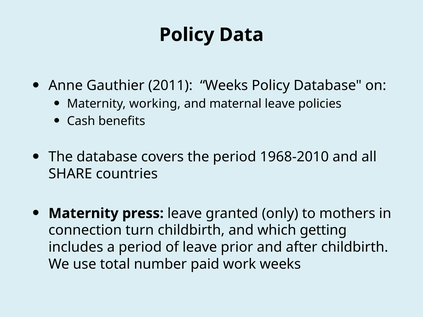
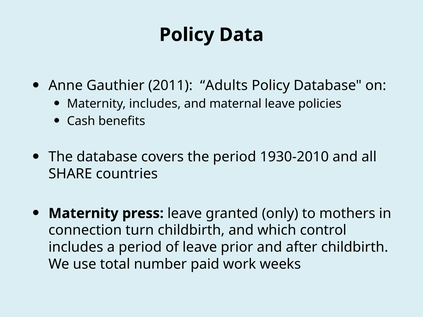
2011 Weeks: Weeks -> Adults (224, 86)
Maternity working: working -> includes (155, 104)
1968-2010: 1968-2010 -> 1930-2010 (294, 157)
getting: getting -> control (323, 230)
